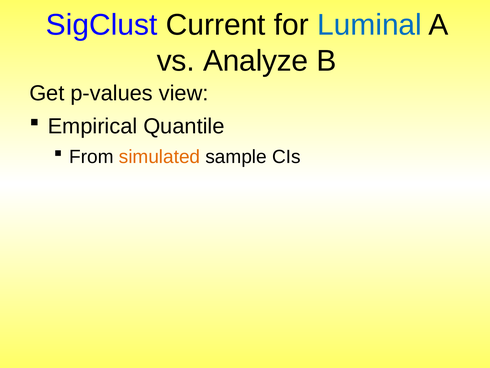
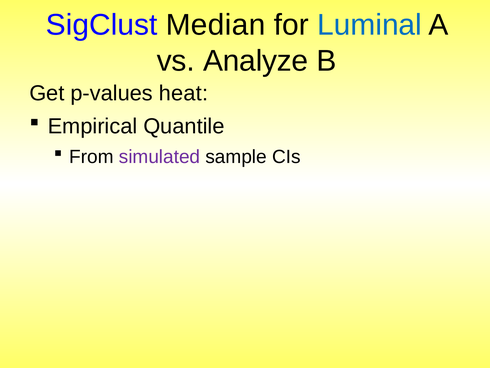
Current: Current -> Median (216, 25)
view: view -> heat (184, 93)
simulated colour: orange -> purple (160, 157)
